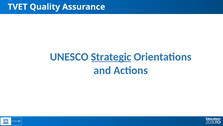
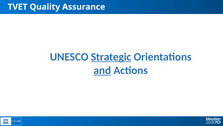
and underline: none -> present (102, 70)
